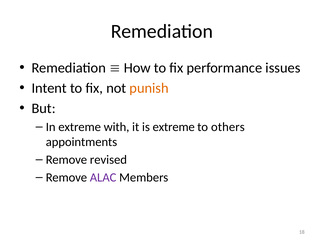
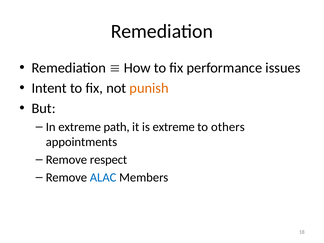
with: with -> path (117, 127)
revised: revised -> respect (108, 160)
ALAC colour: purple -> blue (103, 177)
